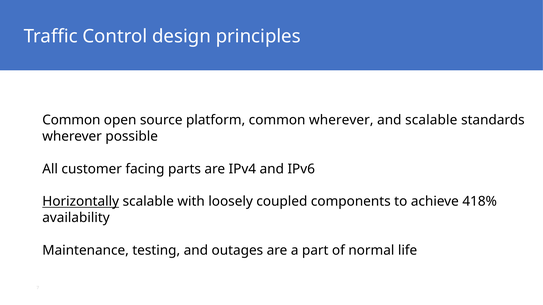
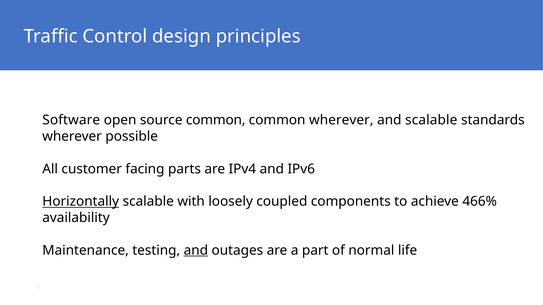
Common: Common -> Software (71, 120)
source platform: platform -> common (216, 120)
418%: 418% -> 466% (480, 202)
and underline: none -> present (196, 251)
